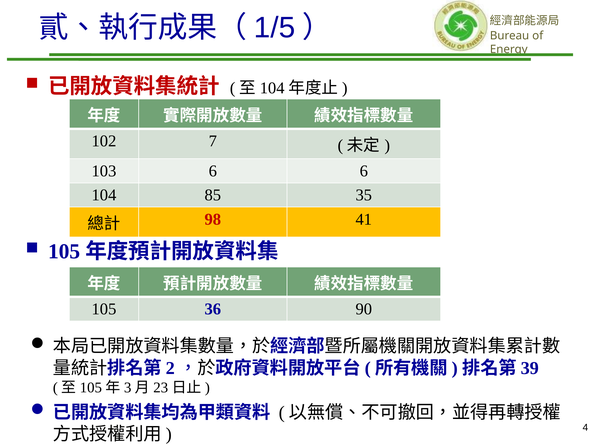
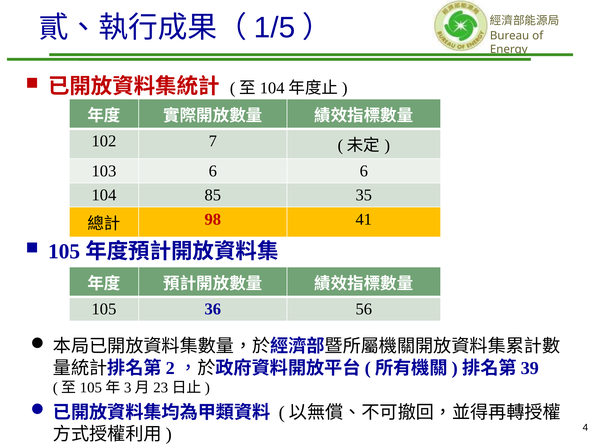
90: 90 -> 56 (364, 309)
